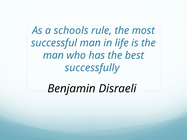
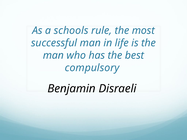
successfully: successfully -> compulsory (92, 68)
